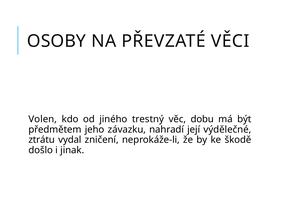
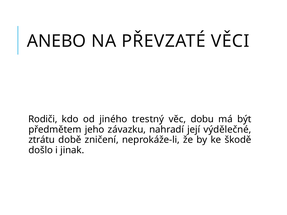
OSOBY: OSOBY -> ANEBO (57, 41)
Volen: Volen -> Rodiči (43, 119)
vydal: vydal -> době (70, 140)
